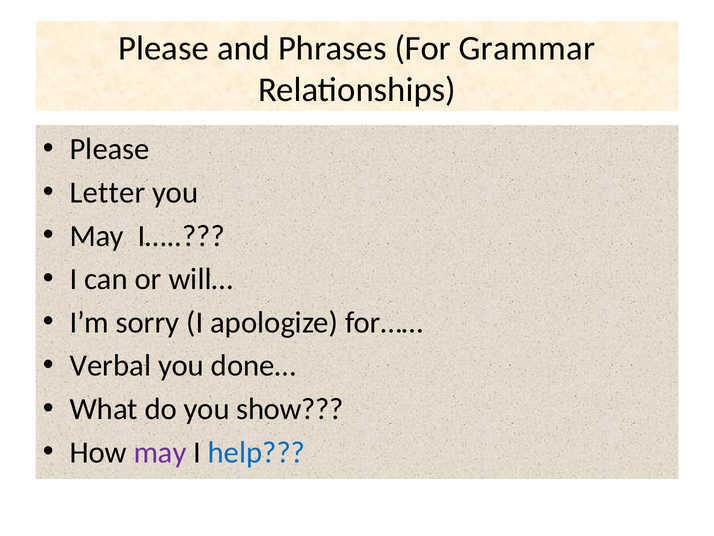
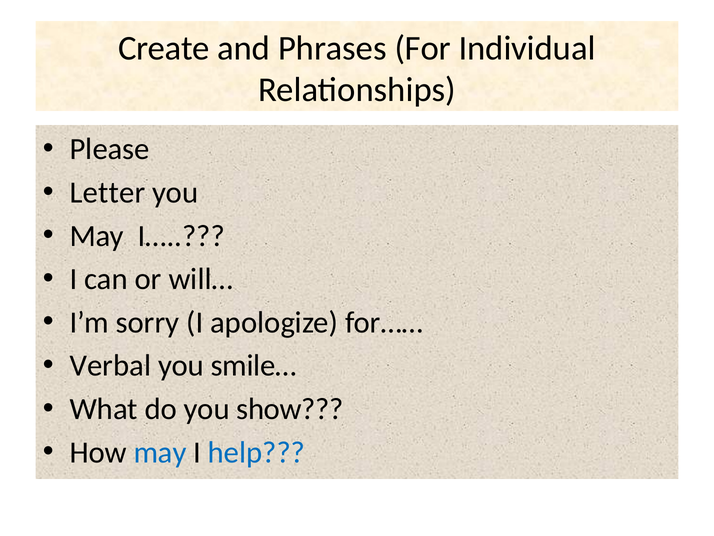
Please: Please -> Create (164, 48)
Grammar: Grammar -> Individual (527, 48)
done…: done… -> smile… (254, 365)
may colour: purple -> blue (160, 452)
